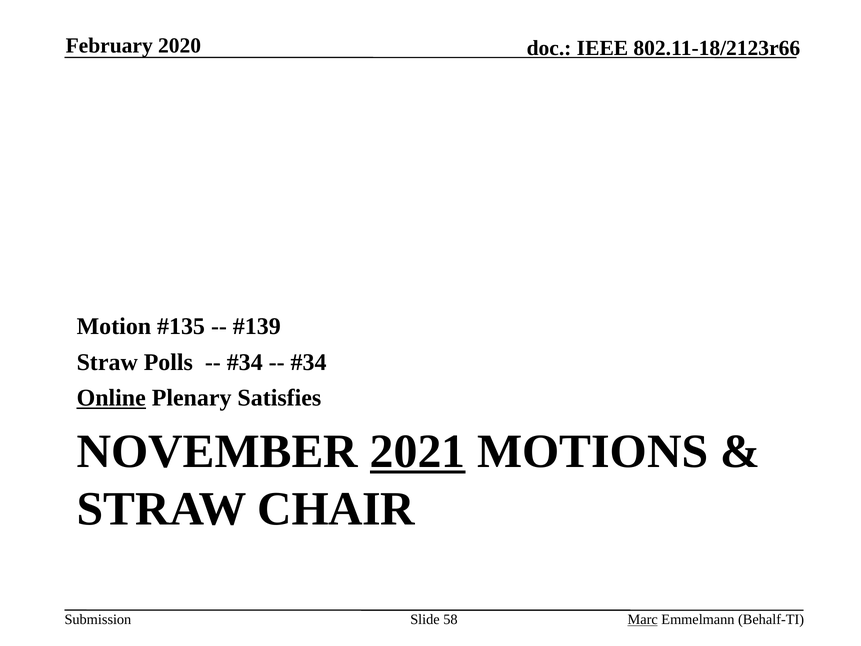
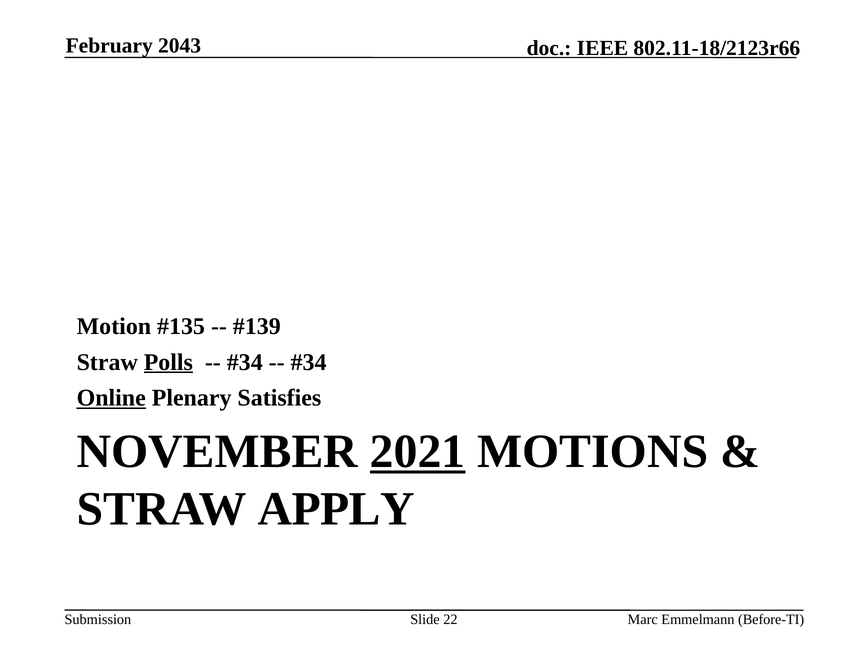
2020: 2020 -> 2043 (180, 46)
Polls underline: none -> present (168, 362)
CHAIR: CHAIR -> APPLY (336, 509)
58: 58 -> 22 (450, 619)
Marc underline: present -> none (643, 619)
Behalf-TI: Behalf-TI -> Before-TI (771, 619)
